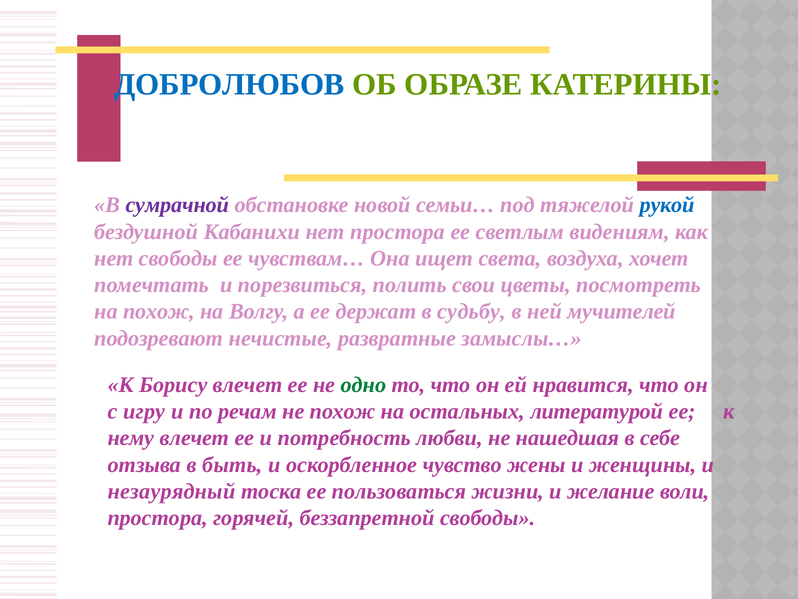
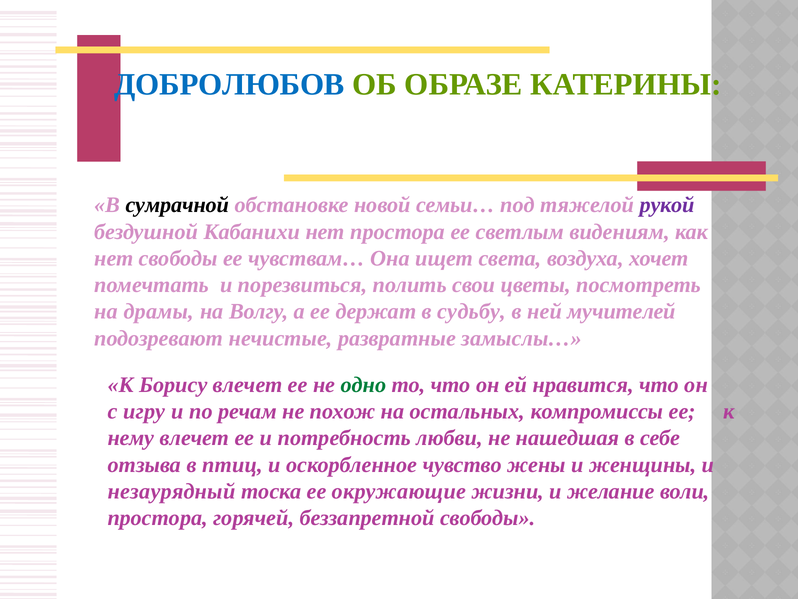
сумрачной colour: purple -> black (177, 205)
рукой colour: blue -> purple (667, 205)
на похож: похож -> драмы (159, 311)
литературой: литературой -> компромиссы (597, 411)
быть: быть -> птиц (232, 464)
пользоваться: пользоваться -> окружающие (399, 491)
